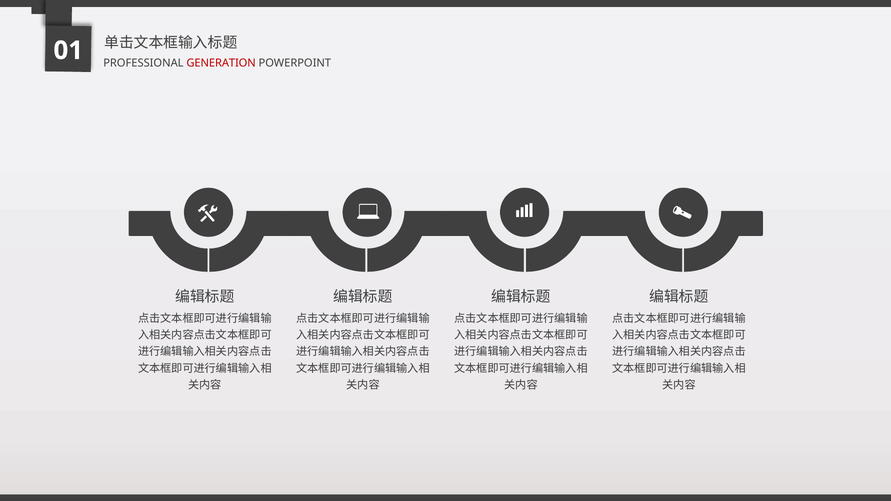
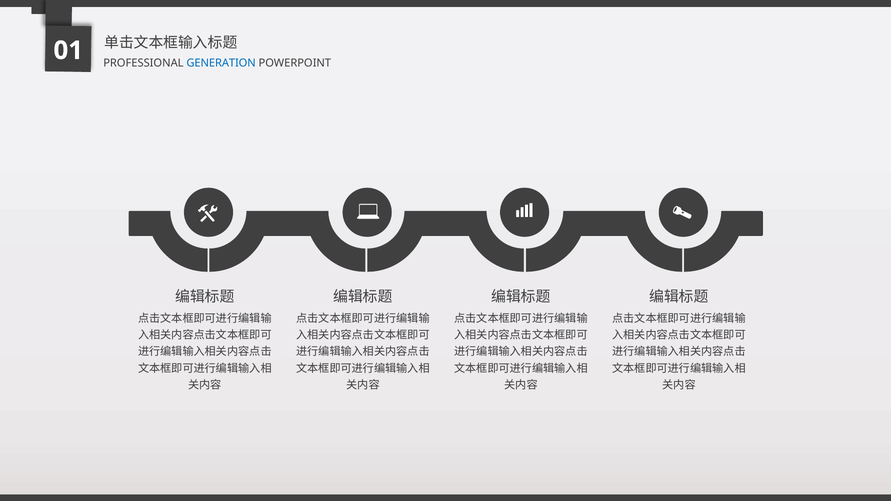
GENERATION colour: red -> blue (221, 63)
